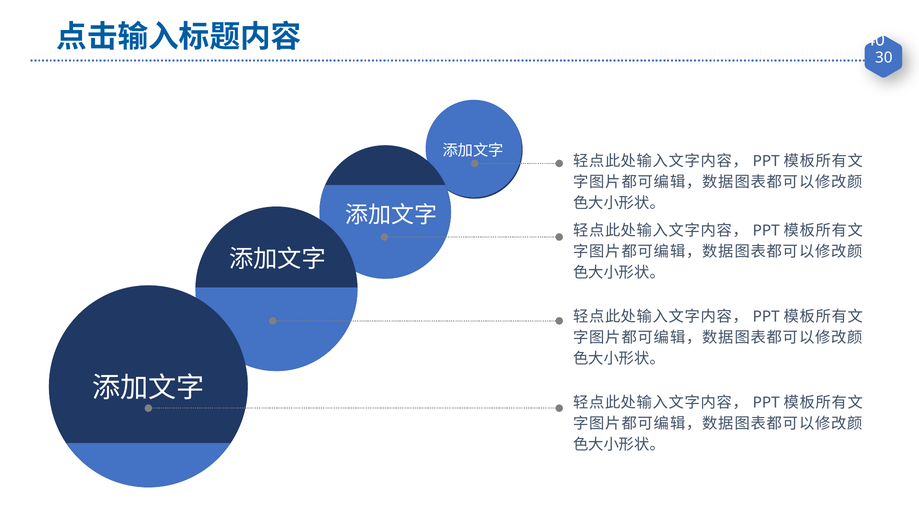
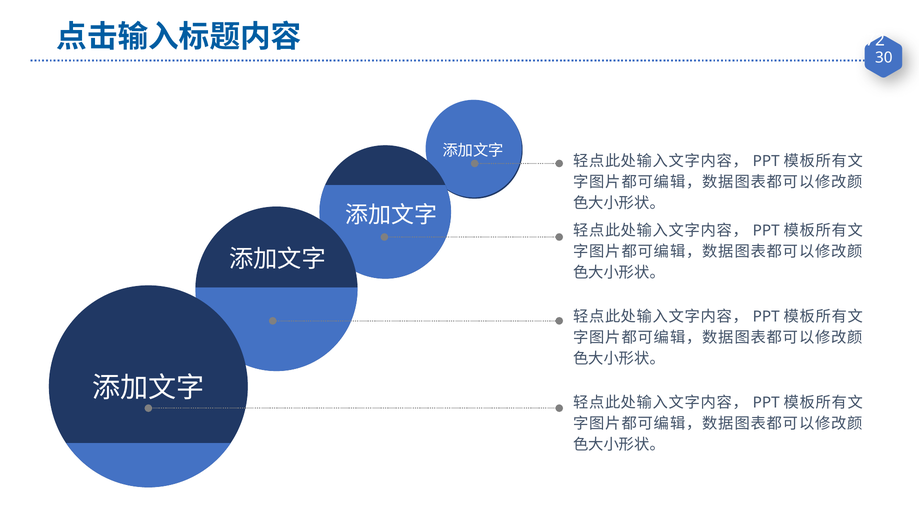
40: 40 -> 72 (875, 40)
